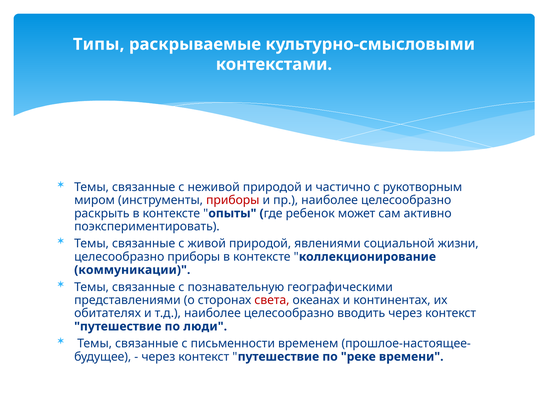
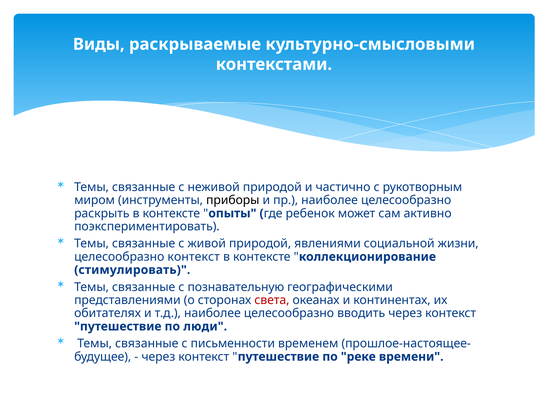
Типы: Типы -> Виды (99, 44)
приборы colour: red -> black (233, 200)
целесообразно приборы: приборы -> контекст (194, 257)
коммуникации: коммуникации -> стимулировать (132, 270)
